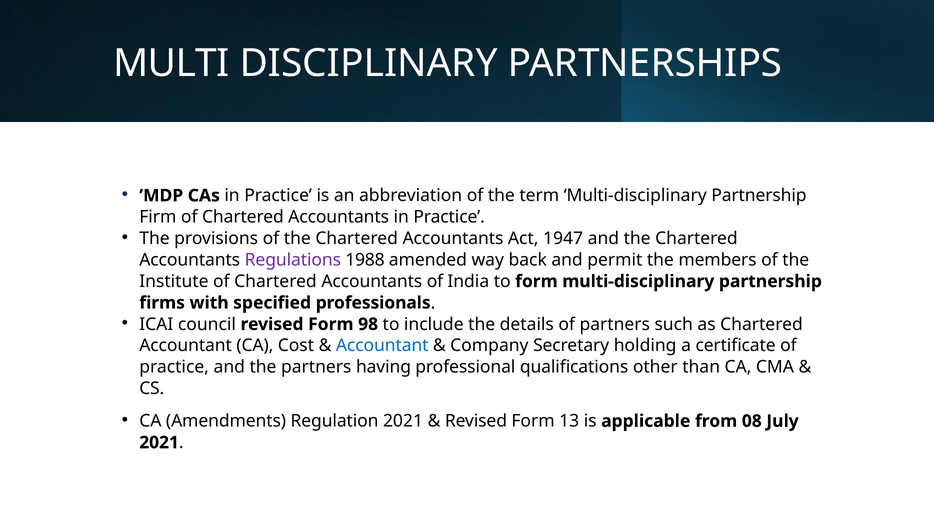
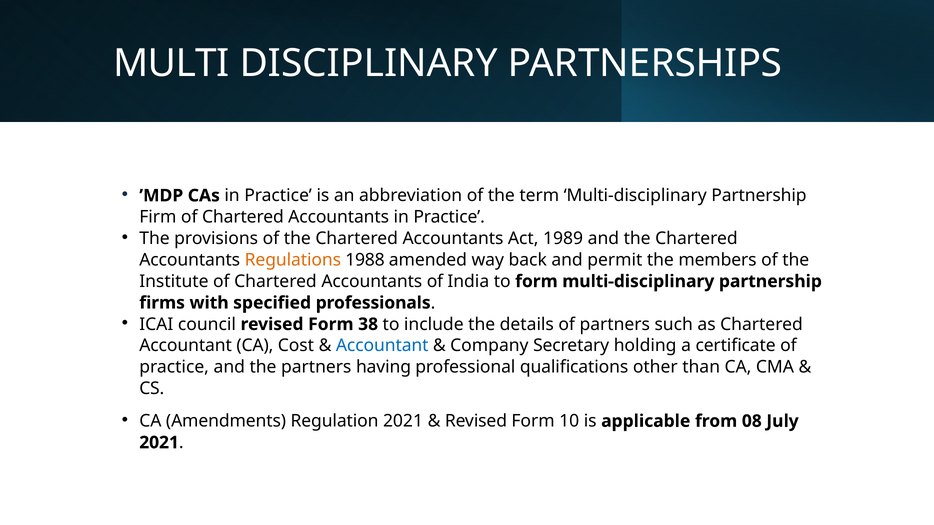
1947: 1947 -> 1989 (563, 239)
Regulations colour: purple -> orange (293, 260)
98: 98 -> 38 (368, 324)
13: 13 -> 10 (569, 421)
